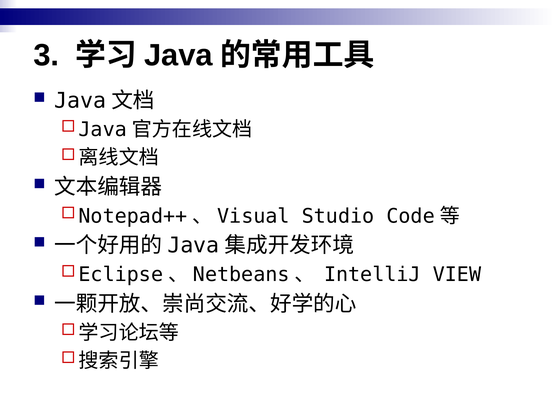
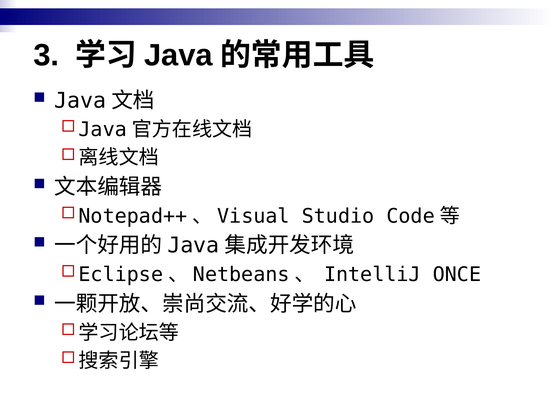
VIEW: VIEW -> ONCE (457, 274)
